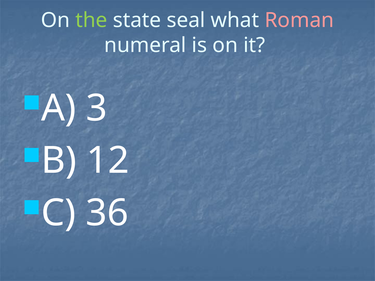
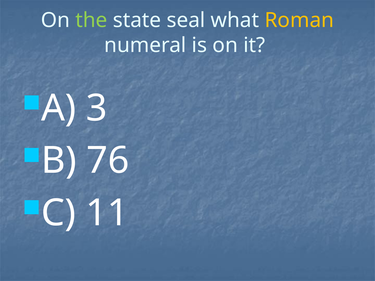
Roman colour: pink -> yellow (299, 20)
12: 12 -> 76 (108, 161)
36: 36 -> 11 (107, 213)
